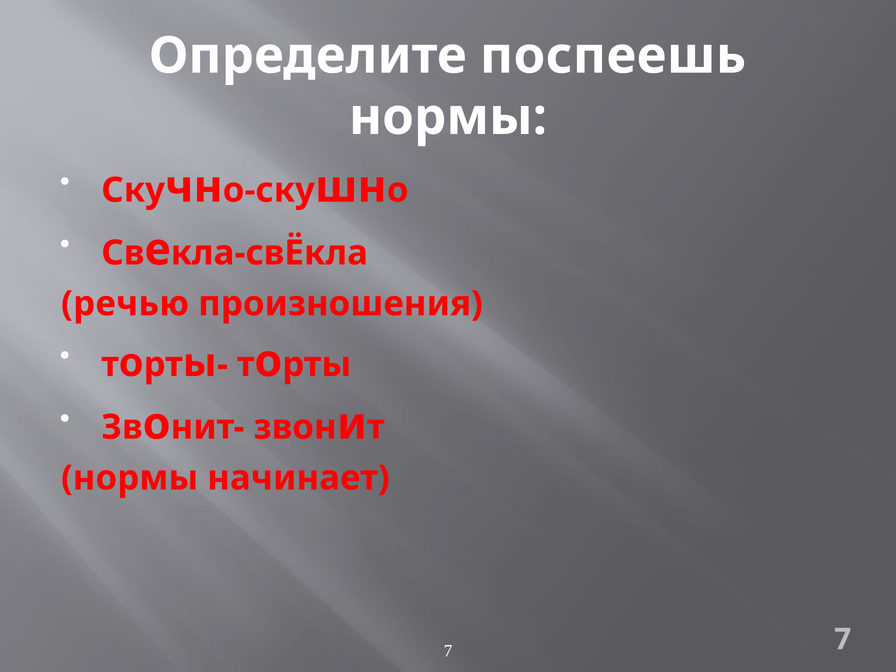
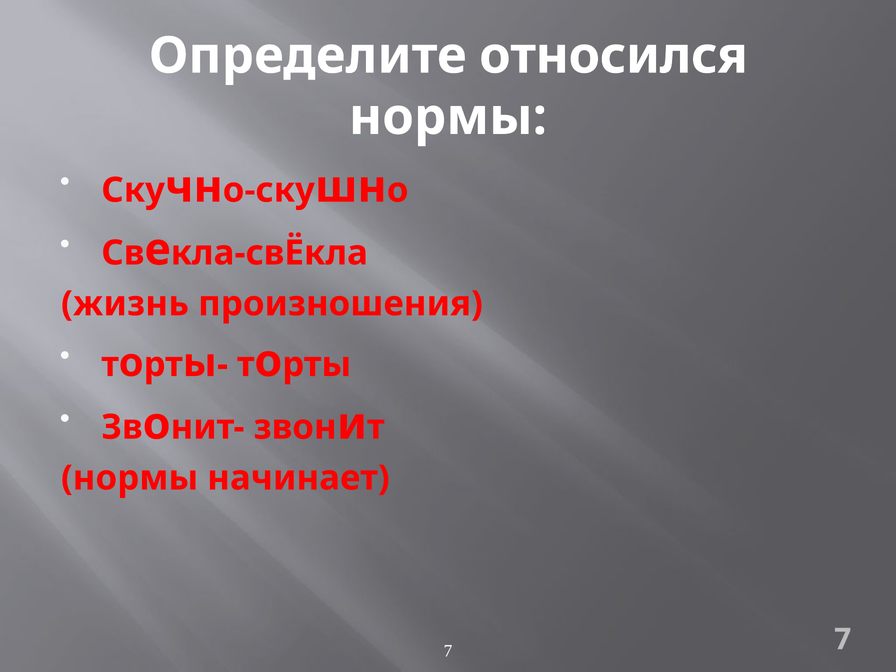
поспеешь: поспеешь -> относился (614, 56)
речью: речью -> жизнь (125, 304)
